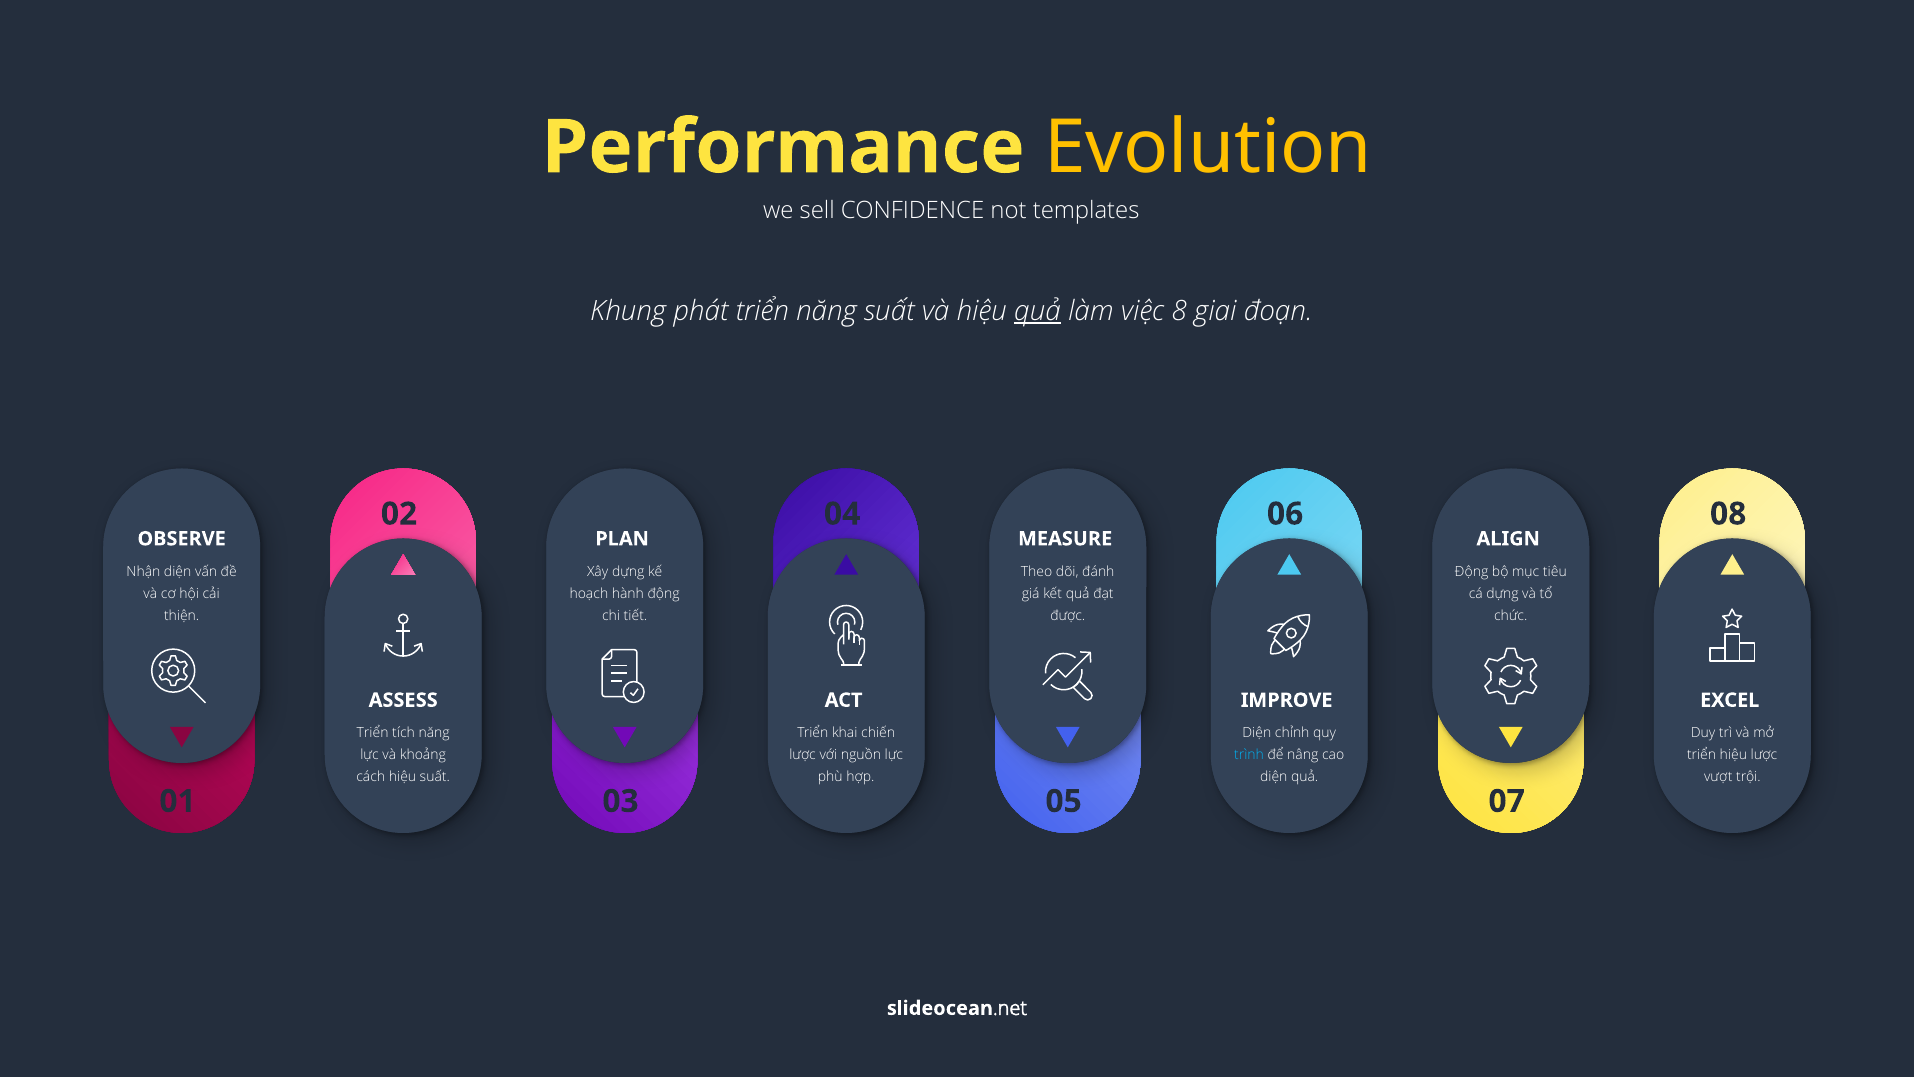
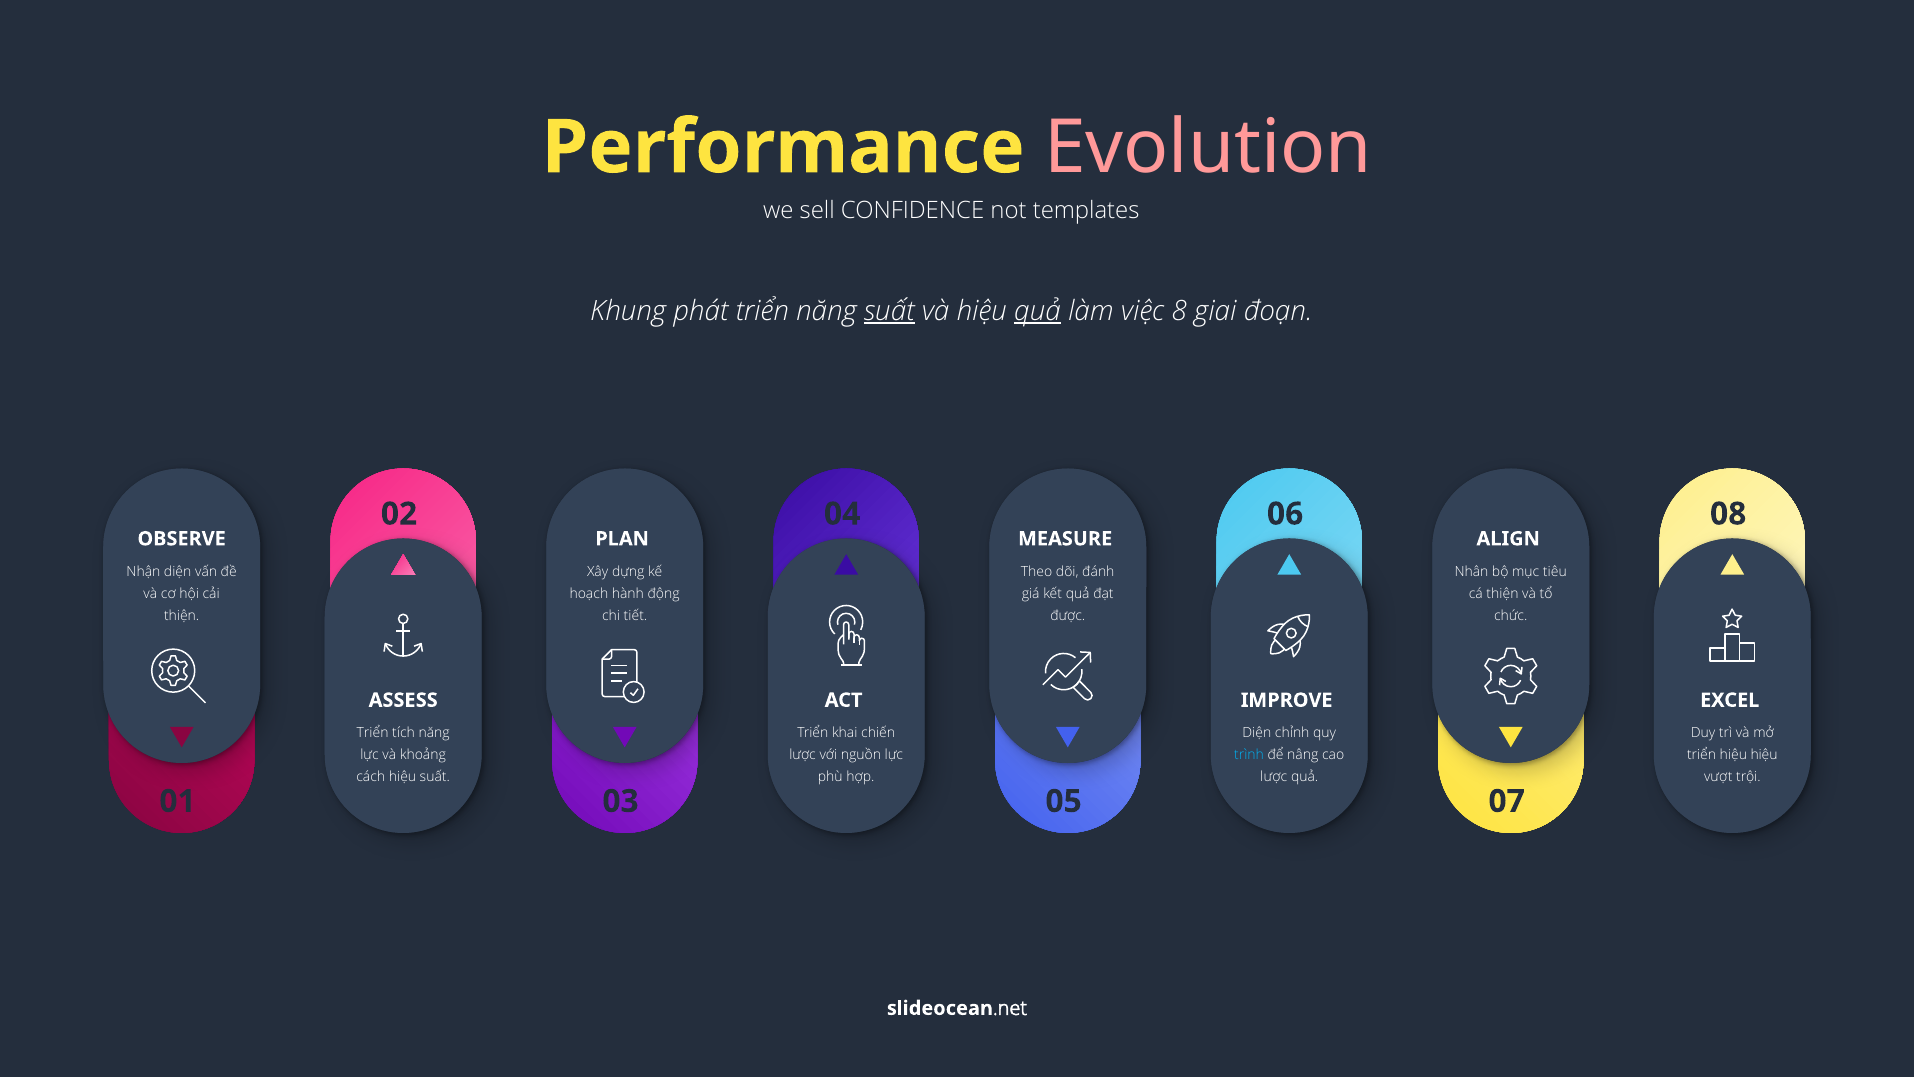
Evolution colour: yellow -> pink (1208, 148)
suất underline: none -> present (889, 311)
Động: Động -> Nhân (1472, 572)
cá dựng: dựng -> thiện (1502, 594)
hiệu lược: lược -> hiệu (1764, 755)
diện: diện -> lược (1274, 777)
